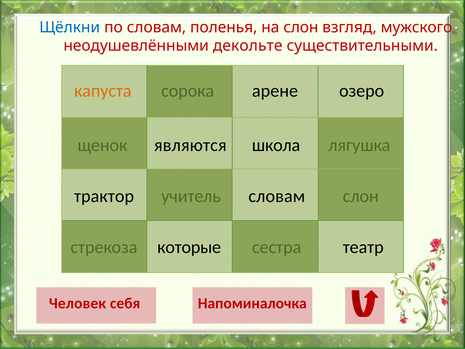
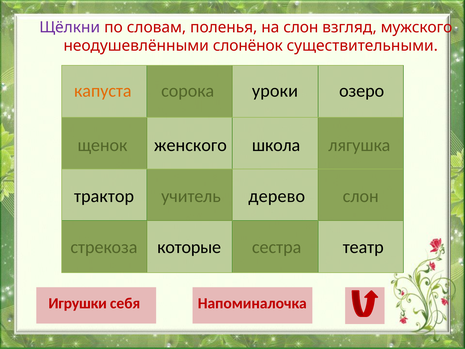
Щёлкни colour: blue -> purple (70, 27)
декольте: декольте -> слонёнок (248, 46)
арене: арене -> уроки (275, 91)
являются: являются -> женского (190, 145)
словам: словам -> дерево (277, 196)
Человек: Человек -> Игрушки (78, 303)
